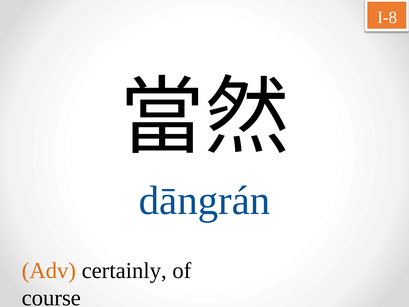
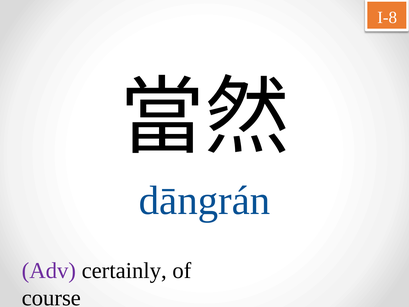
Adv colour: orange -> purple (49, 270)
